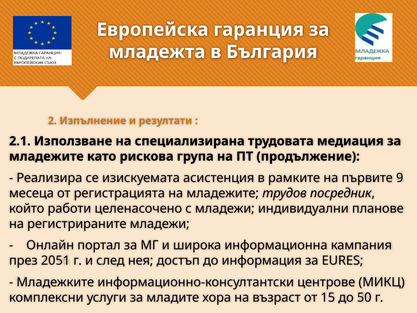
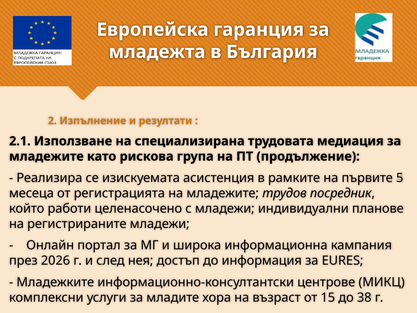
9: 9 -> 5 (400, 178)
2051: 2051 -> 2026 (56, 261)
50: 50 -> 38 (364, 297)
